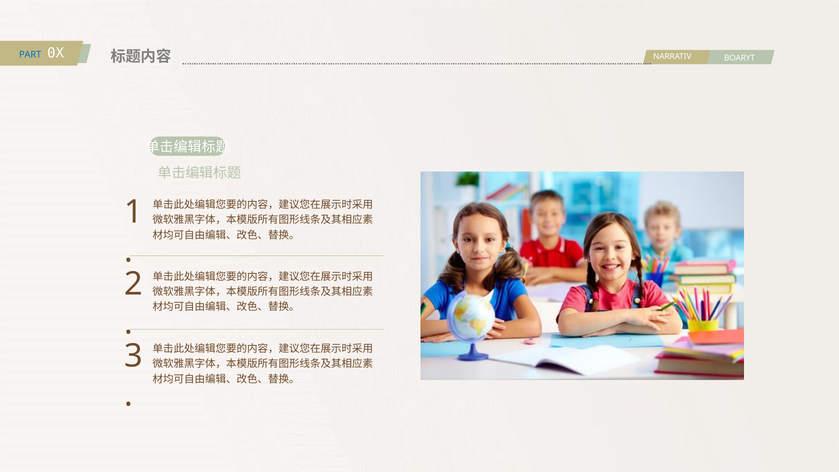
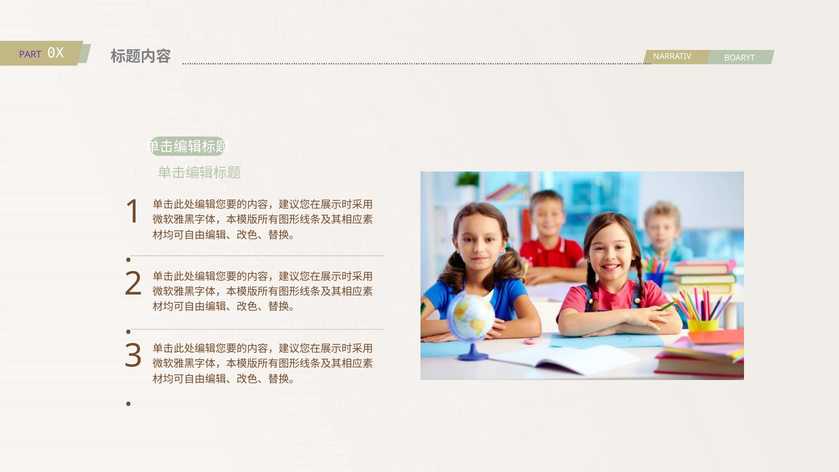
PART colour: blue -> purple (30, 55)
